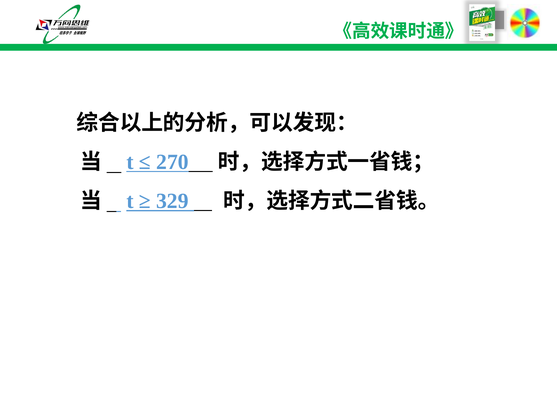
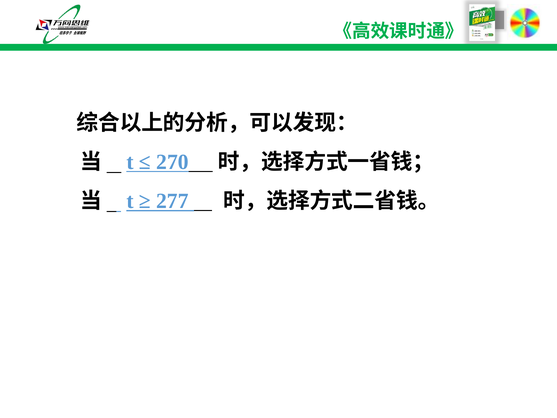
329: 329 -> 277 (172, 201)
